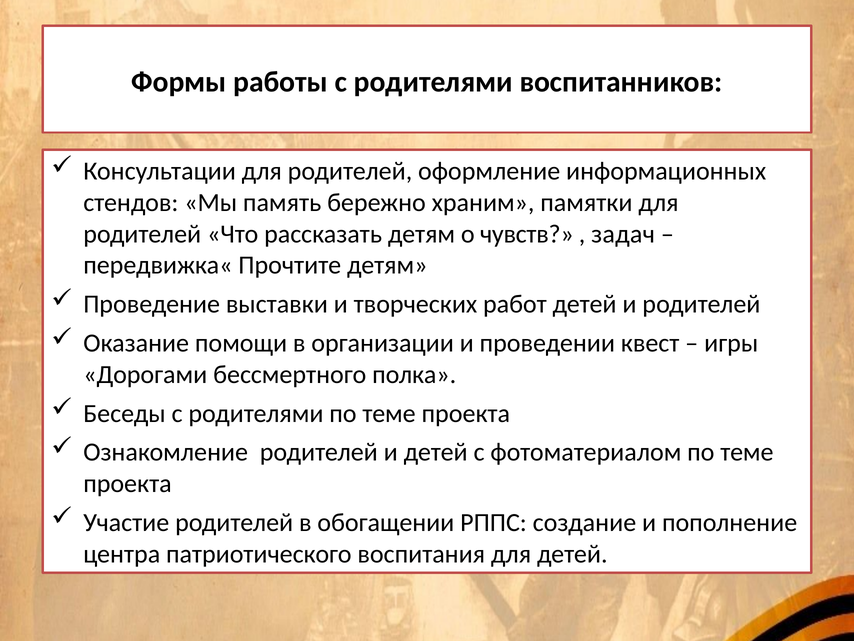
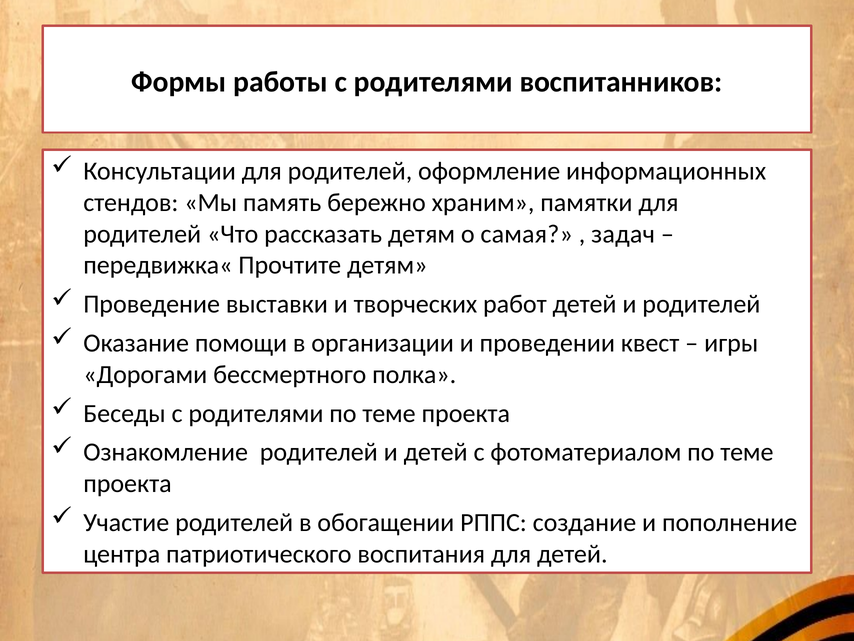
чувств: чувств -> самая (527, 234)
